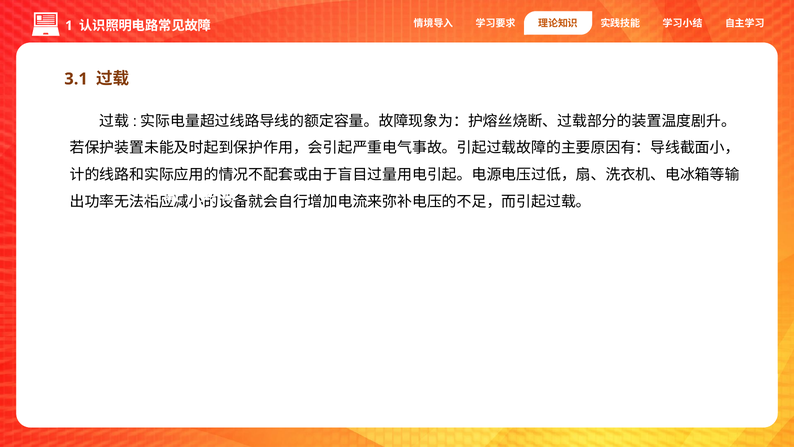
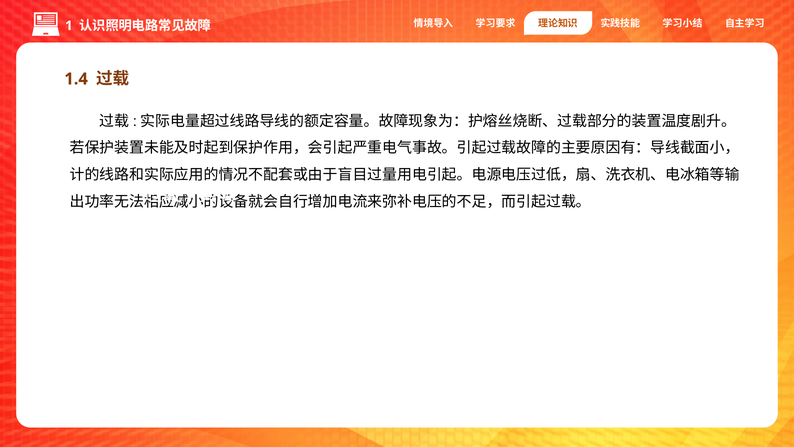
3.1: 3.1 -> 1.4 (76, 79)
